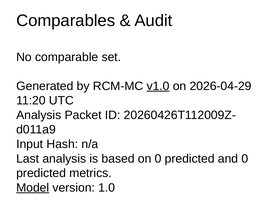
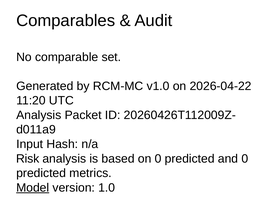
v1.0 underline: present -> none (158, 86)
2026-04-29: 2026-04-29 -> 2026-04-22 (221, 86)
Last: Last -> Risk (28, 159)
